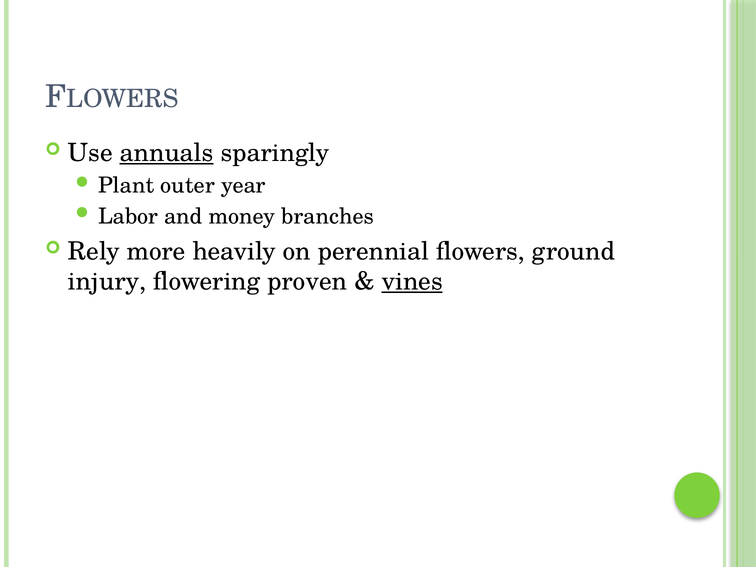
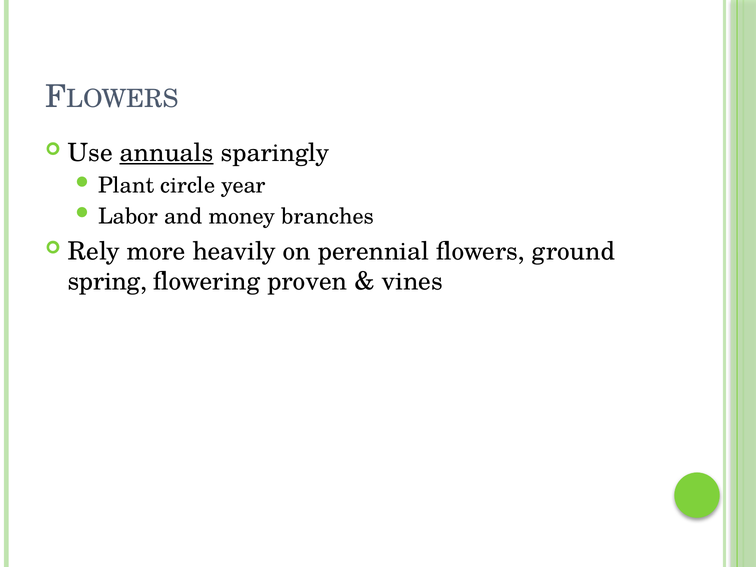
outer: outer -> circle (188, 185)
injury: injury -> spring (107, 281)
vines underline: present -> none (412, 281)
